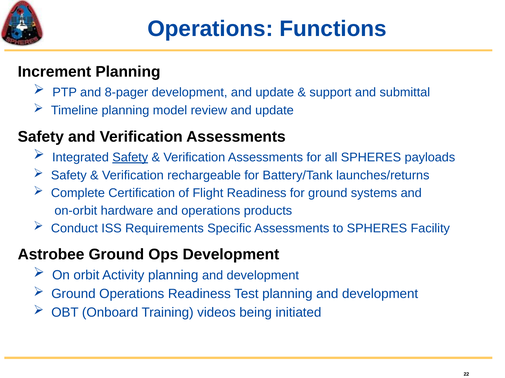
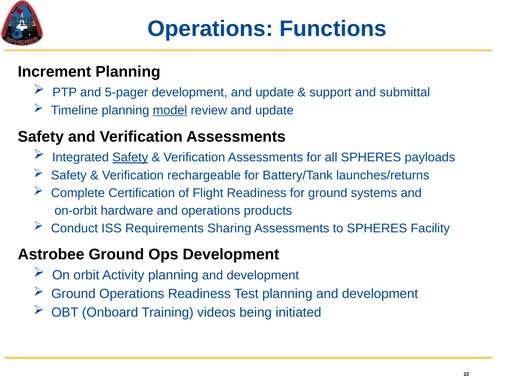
8-pager: 8-pager -> 5-pager (126, 93)
model underline: none -> present (170, 111)
Specific: Specific -> Sharing (229, 229)
